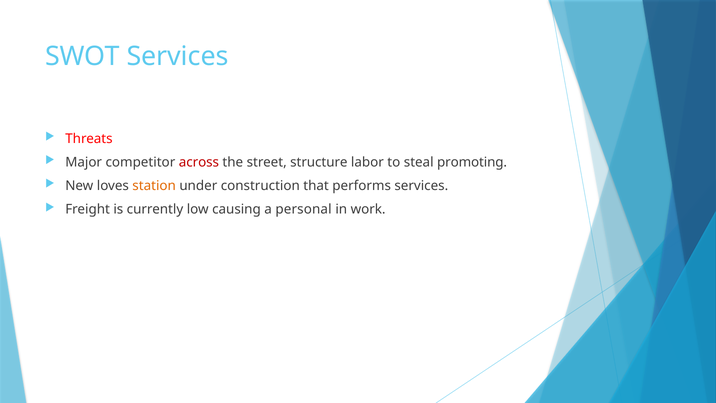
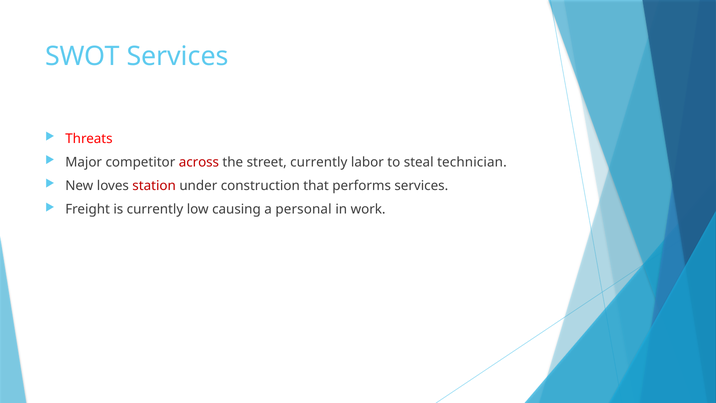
street structure: structure -> currently (319, 162)
promoting: promoting -> technician (472, 162)
station colour: orange -> red (154, 186)
